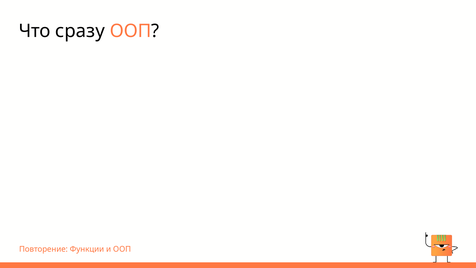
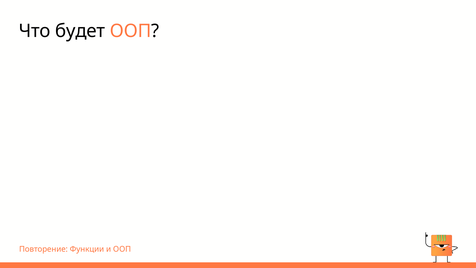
сразу: сразу -> будет (80, 31)
